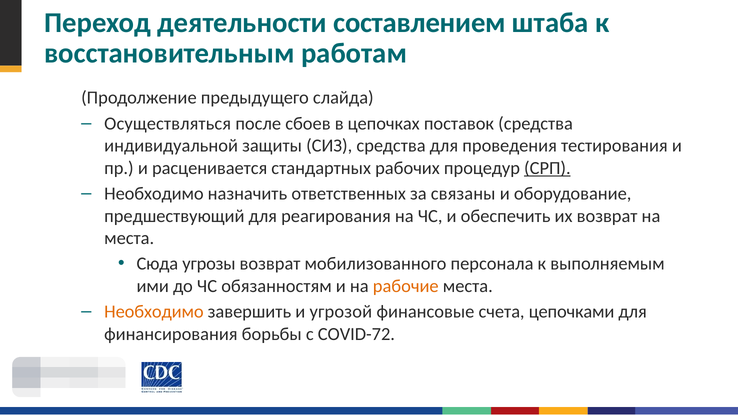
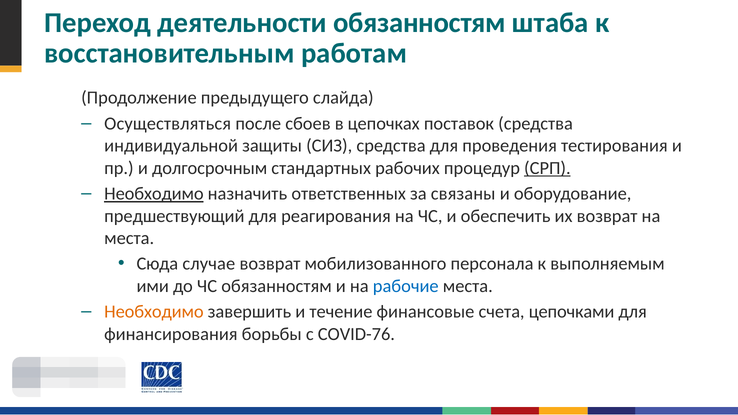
деятельности составлением: составлением -> обязанностям (420, 23)
расценивается: расценивается -> долгосрочным (210, 168)
Необходимо underline: none -> present (154, 194)
угрозы: угрозы -> случае (209, 264)
рабочие colour: orange -> blue (406, 286)
угрозой: угрозой -> течение (341, 312)
COVID-72: COVID-72 -> COVID-76 (356, 334)
